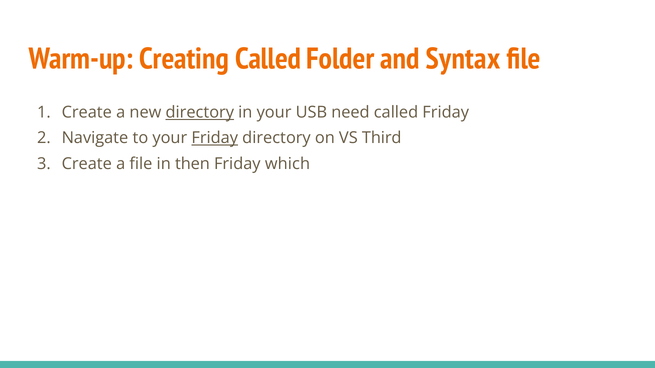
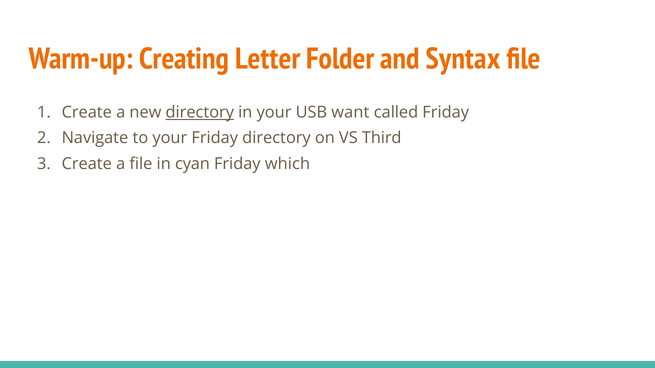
Creating Called: Called -> Letter (268, 59)
need: need -> want (350, 113)
Friday underline: present -> none (215, 138)
then: then -> cyan (192, 164)
